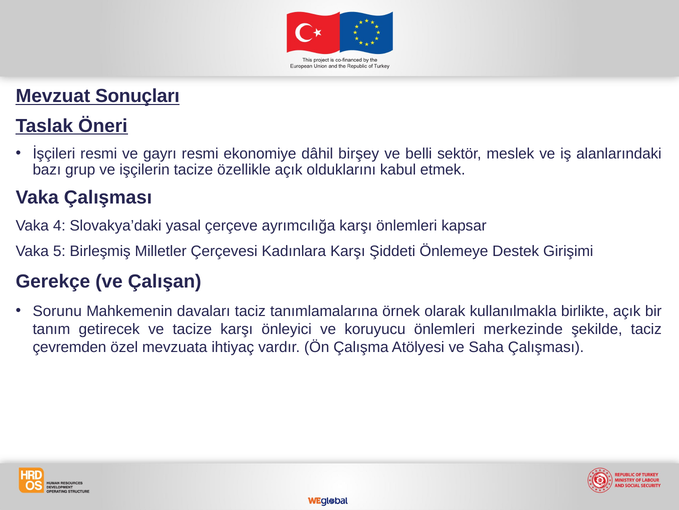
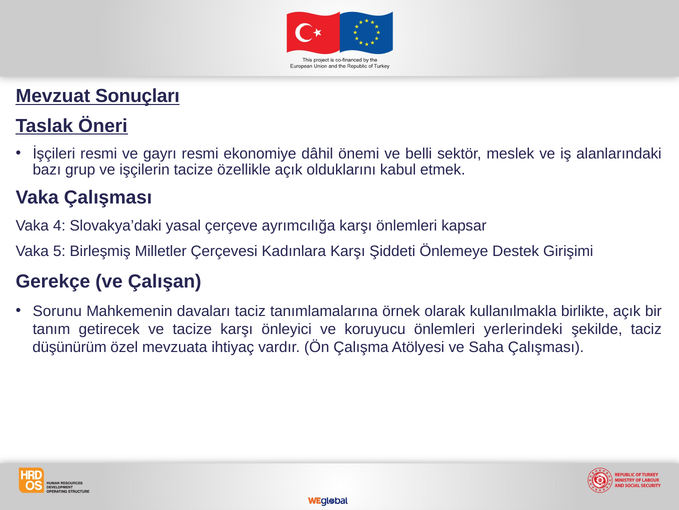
birşey: birşey -> önemi (359, 153)
merkezinde: merkezinde -> yerlerindeki (523, 329)
çevremden: çevremden -> düşünürüm (70, 347)
